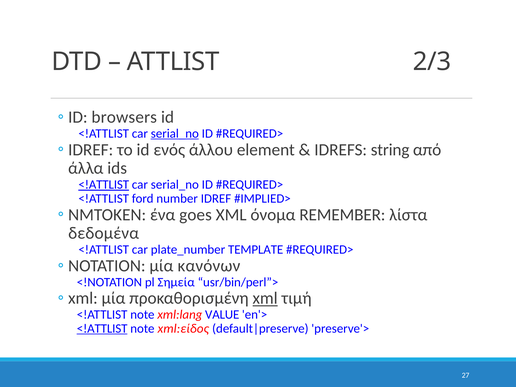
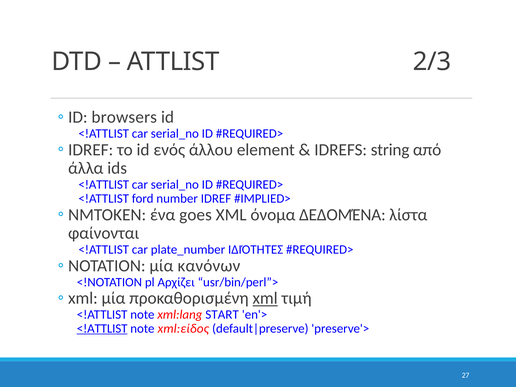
serial_no underline: present -> none (175, 133)
<!ATTLIST underline: present -> none (104, 185)
REMEMBER: REMEMBER -> ΔΕΔΟΜΈΝΑ (342, 215)
δεδομένα: δεδομένα -> φαίνονται (104, 233)
TEMPLATE: TEMPLATE -> ΙΔΙΌΤΗΤΕΣ (256, 250)
Σημεία: Σημεία -> Αρχίζει (176, 282)
VALUE: VALUE -> START (222, 315)
